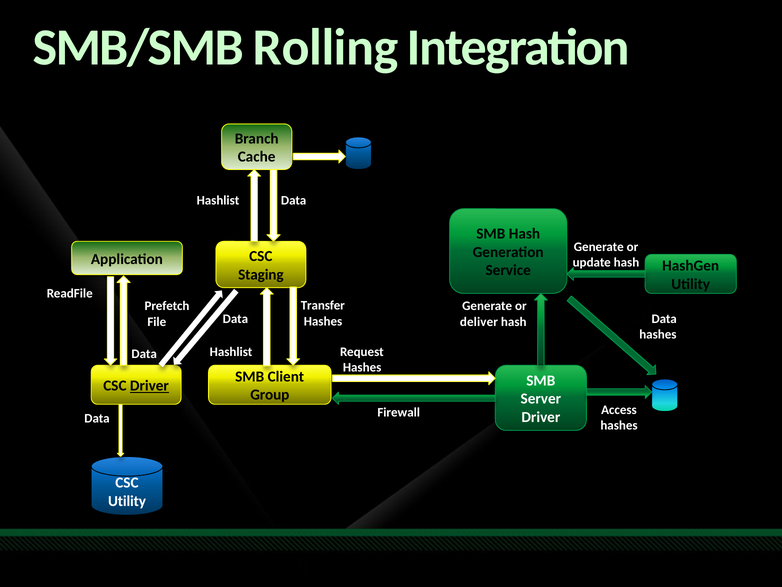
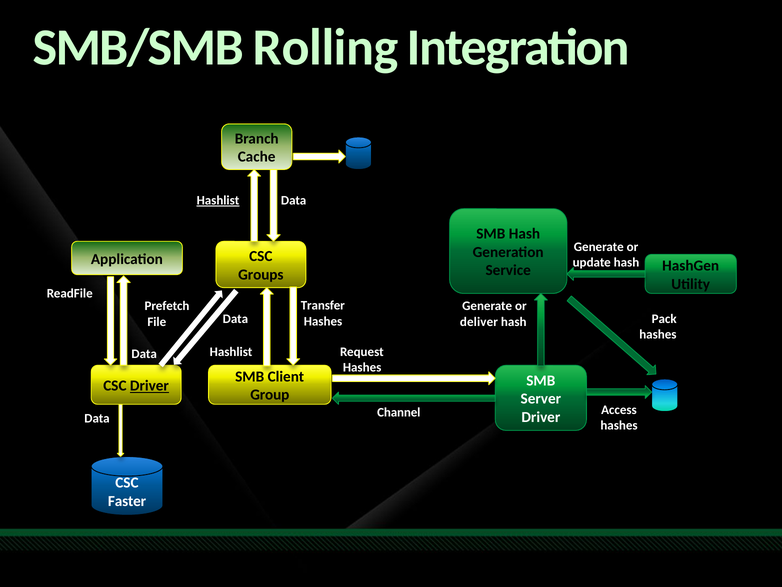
Hashlist underline: none -> present (218, 200)
Staging: Staging -> Groups (261, 274)
Data: Data -> Pack (664, 318)
Firewall: Firewall -> Channel (399, 412)
Utility: Utility -> Faster (127, 501)
